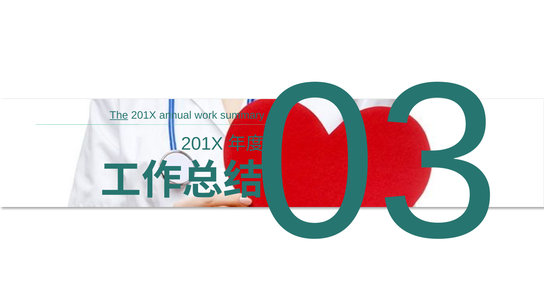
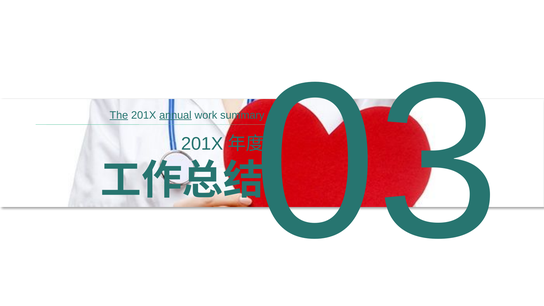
annual underline: none -> present (175, 115)
